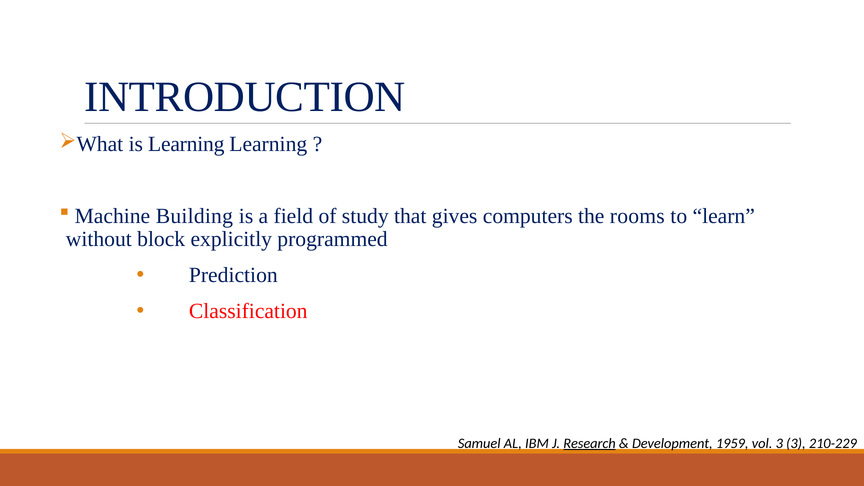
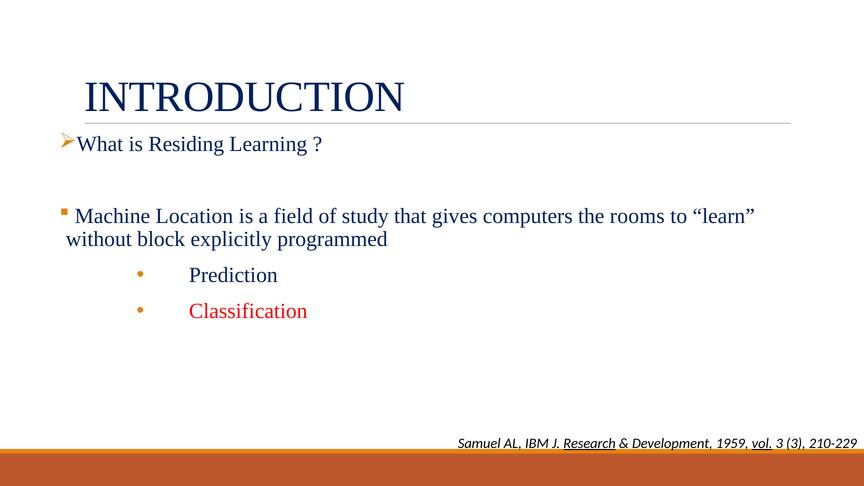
is Learning: Learning -> Residing (186, 144)
Building: Building -> Location (194, 216)
vol underline: none -> present (762, 443)
